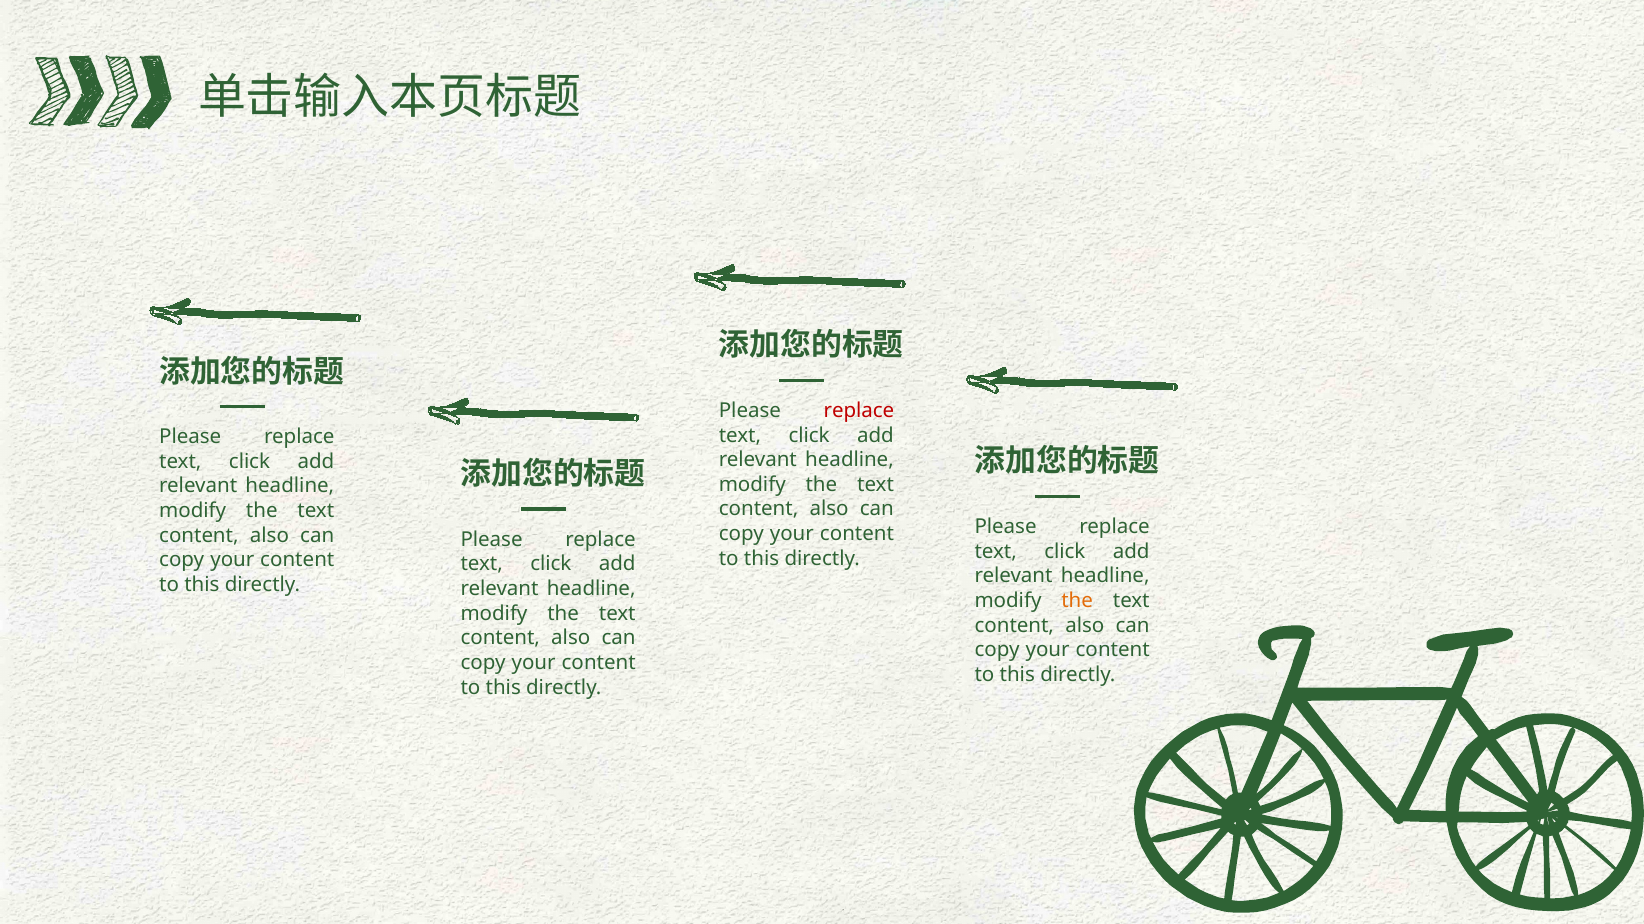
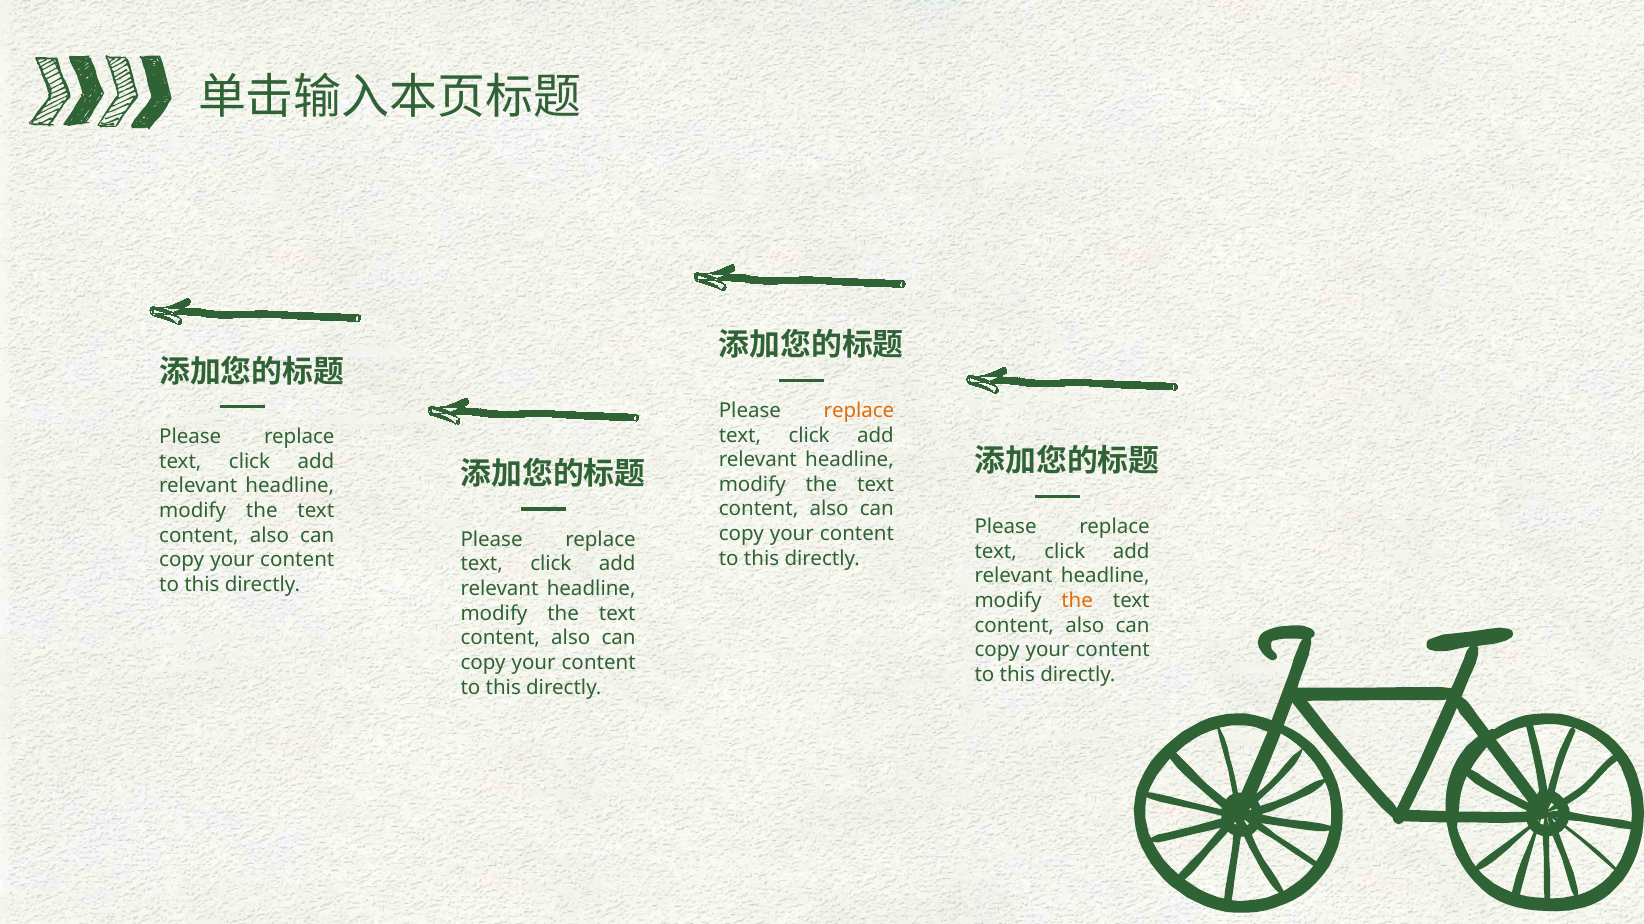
replace colour: red -> orange (859, 411)
